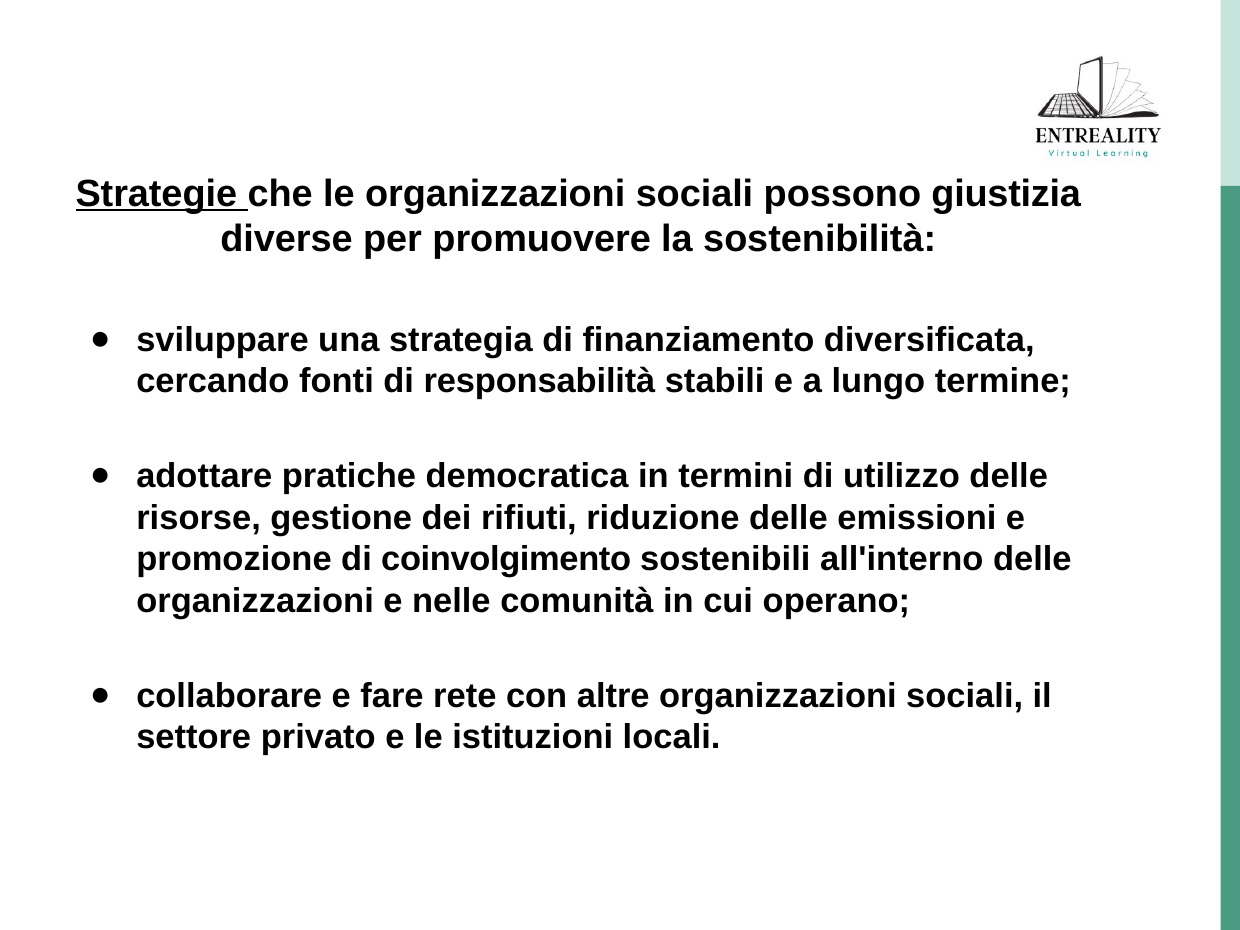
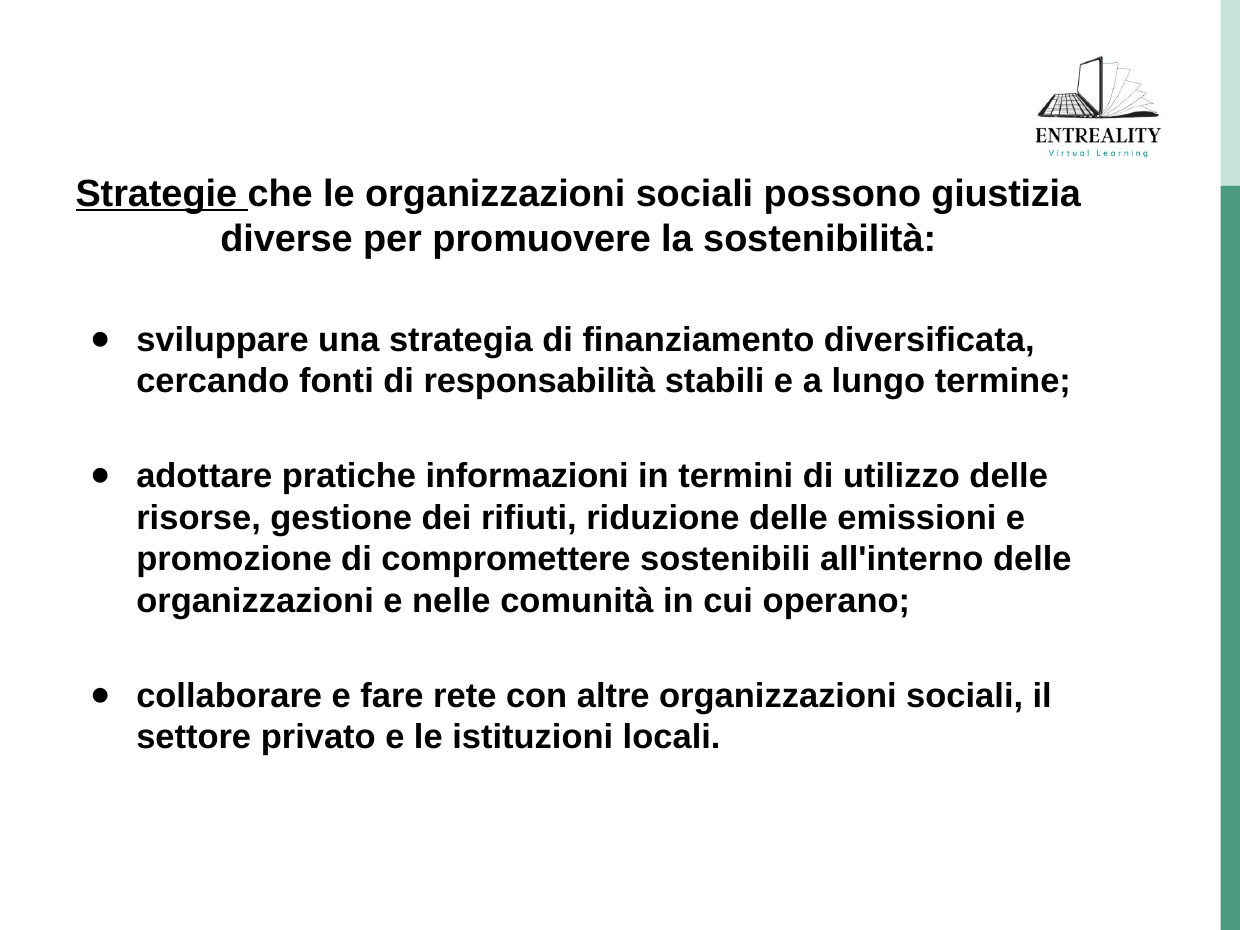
democratica: democratica -> informazioni (527, 477)
coinvolgimento: coinvolgimento -> compromettere (506, 559)
